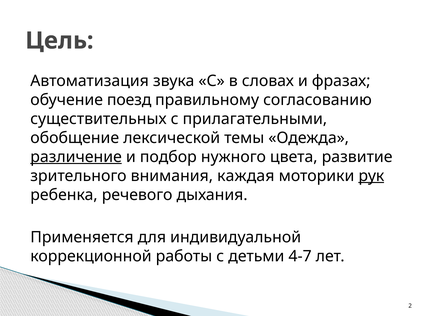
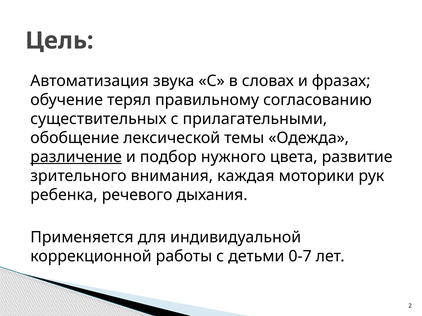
поезд: поезд -> терял (129, 100)
рук underline: present -> none (371, 176)
4-7: 4-7 -> 0-7 (300, 257)
